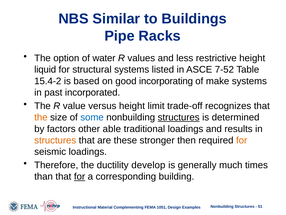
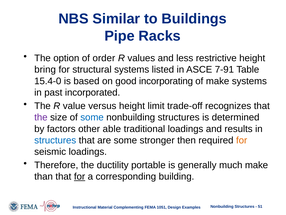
water: water -> order (104, 58)
liquid: liquid -> bring (45, 69)
7-52: 7-52 -> 7-91 (224, 69)
15.4-2: 15.4-2 -> 15.4-0 (48, 81)
the colour: orange -> purple (41, 117)
structures underline: present -> none (179, 117)
structures colour: orange -> blue (55, 140)
are these: these -> some (125, 140)
develop: develop -> portable (148, 165)
much times: times -> make (257, 165)
